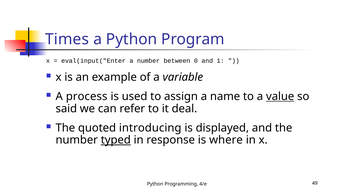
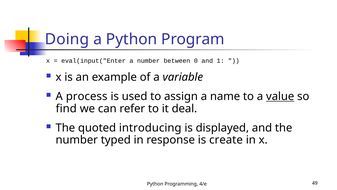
Times: Times -> Doing (67, 39)
said: said -> find (66, 108)
typed underline: present -> none (116, 140)
where: where -> create (226, 140)
